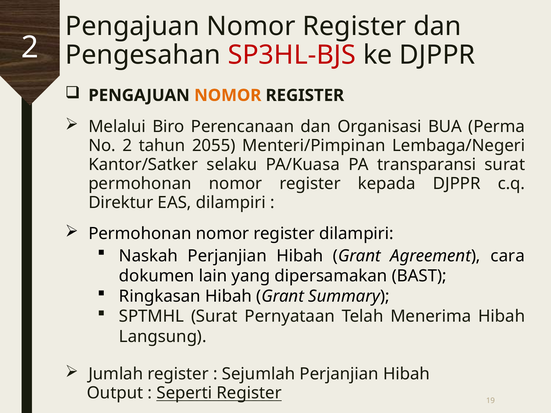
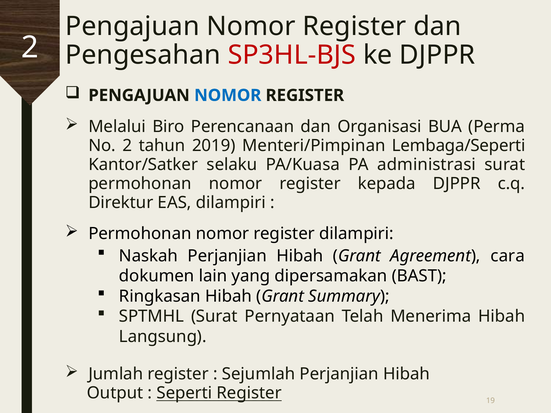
NOMOR colour: orange -> blue (228, 95)
2055: 2055 -> 2019 (214, 146)
Lembaga/Negeri: Lembaga/Negeri -> Lembaga/Seperti (459, 146)
transparansi: transparansi -> administrasi (427, 165)
